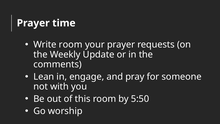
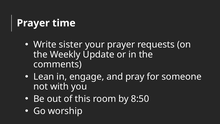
Write room: room -> sister (71, 45)
5:50: 5:50 -> 8:50 (140, 99)
